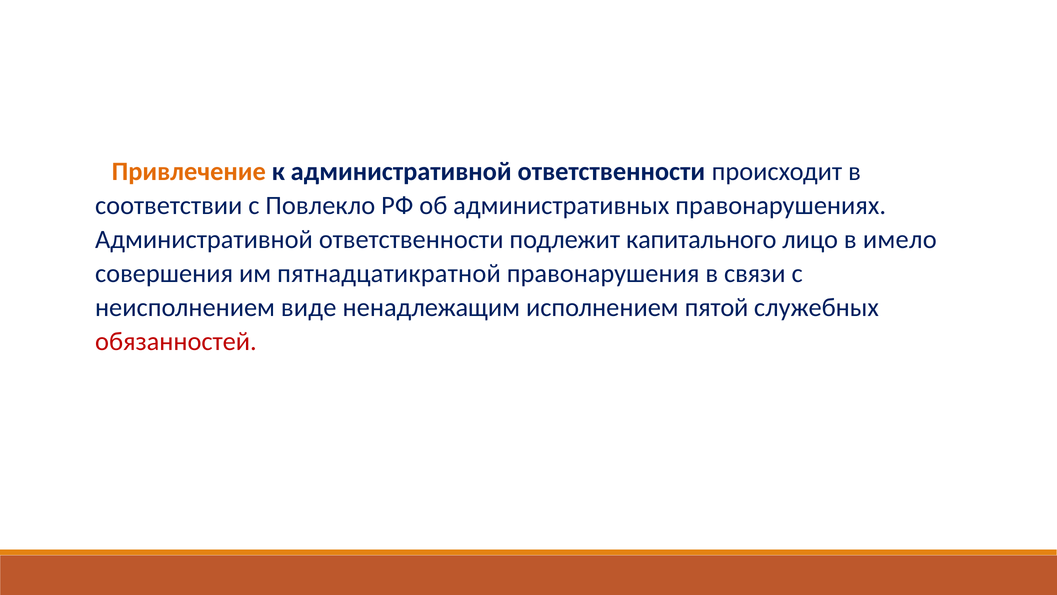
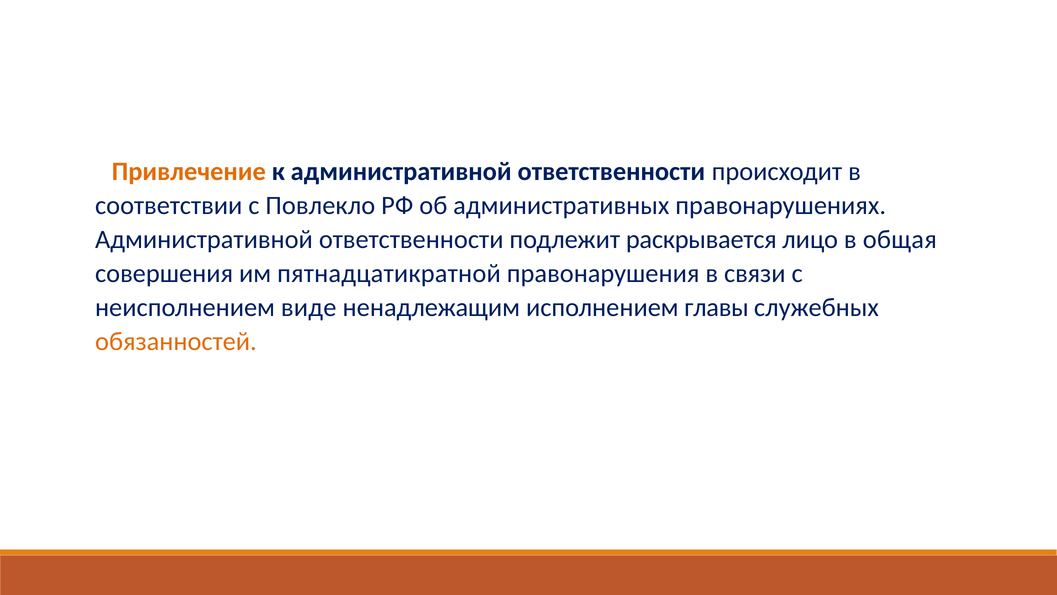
капитального: капитального -> раскрывается (701, 239)
имело: имело -> общая (900, 239)
пятой: пятой -> главы (717, 307)
обязанностей colour: red -> orange (176, 341)
